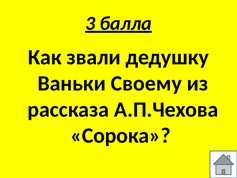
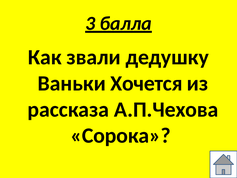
Своему: Своему -> Хочется (146, 83)
